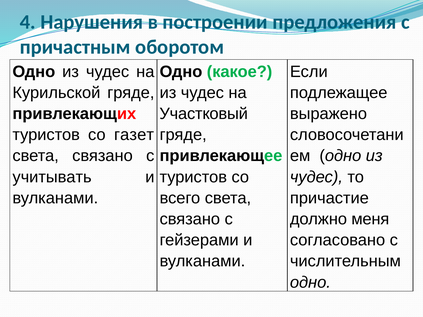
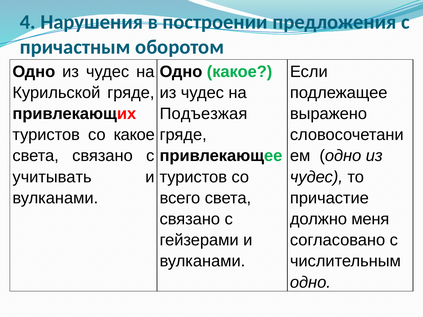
Участковый: Участковый -> Подъезжая (203, 114)
со газет: газет -> какое (134, 135)
